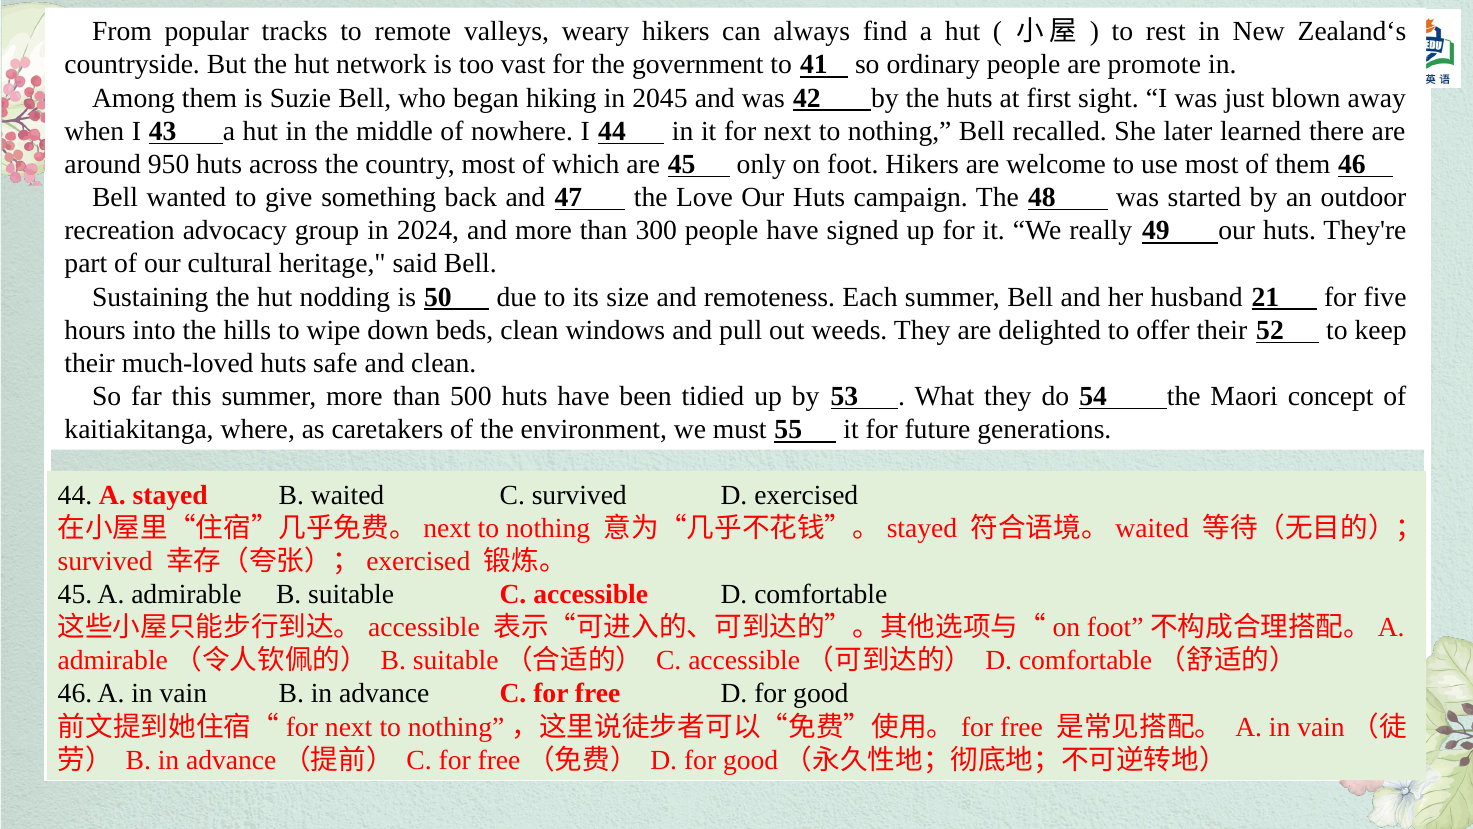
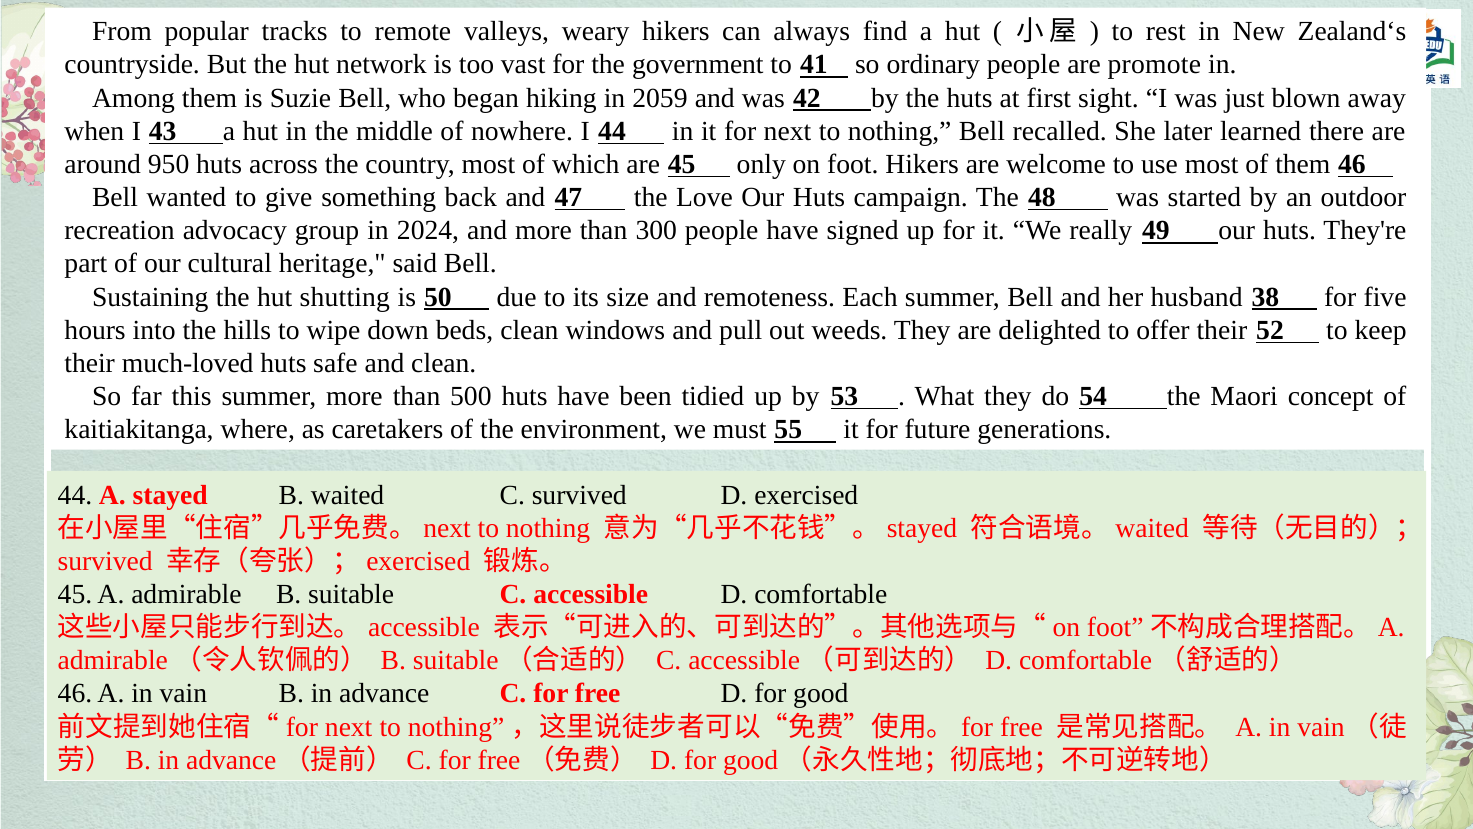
2045: 2045 -> 2059 (660, 98)
nodding: nodding -> shutting (345, 297)
21: 21 -> 38 (1265, 297)
